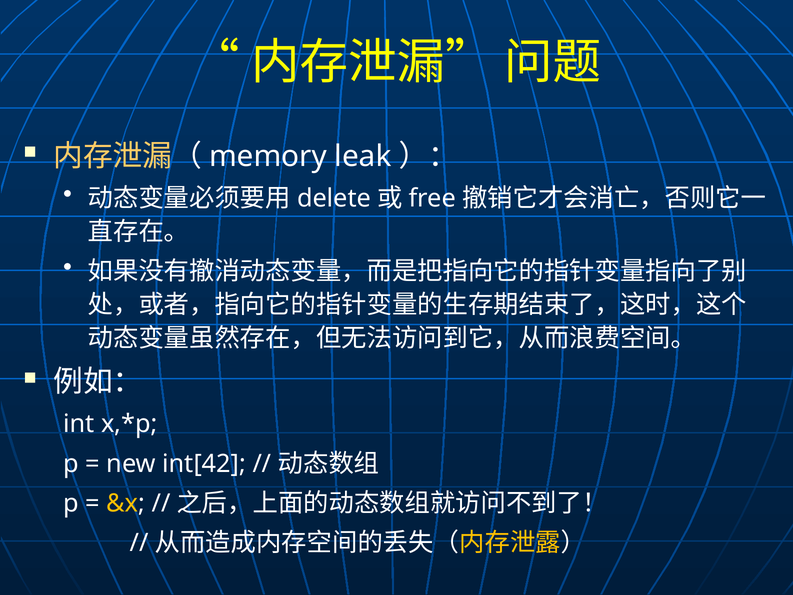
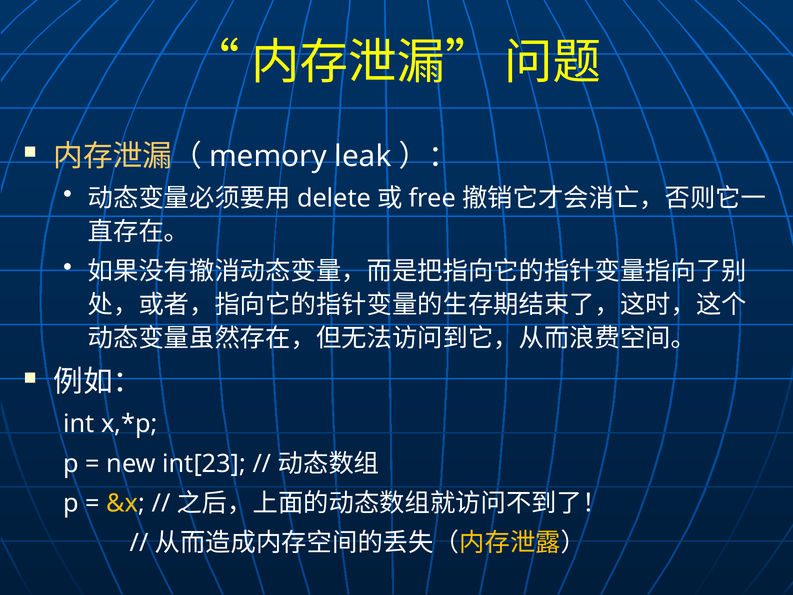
int[42: int[42 -> int[23 (204, 464)
